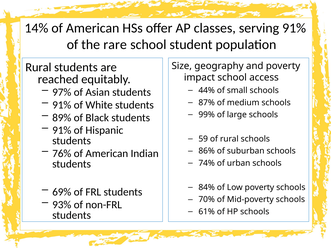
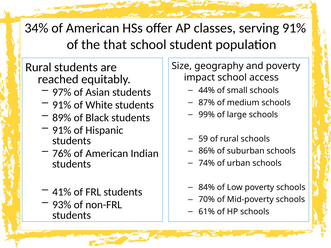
14%: 14% -> 34% (36, 28)
rare: rare -> that (115, 45)
69%: 69% -> 41% (62, 192)
